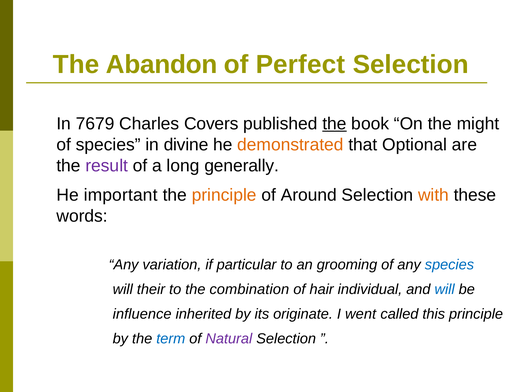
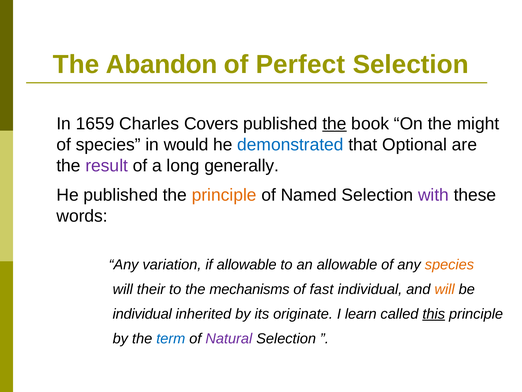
7679: 7679 -> 1659 (95, 124)
divine: divine -> would (186, 145)
demonstrated colour: orange -> blue (290, 145)
He important: important -> published (121, 195)
Around: Around -> Named (309, 195)
with colour: orange -> purple (433, 195)
if particular: particular -> allowable (247, 264)
an grooming: grooming -> allowable (347, 264)
species colour: blue -> orange (449, 264)
combination: combination -> mechanisms (249, 289)
hair: hair -> fast (322, 289)
will colour: blue -> orange (445, 289)
influence: influence -> individual (142, 314)
went: went -> learn (361, 314)
this underline: none -> present (434, 314)
